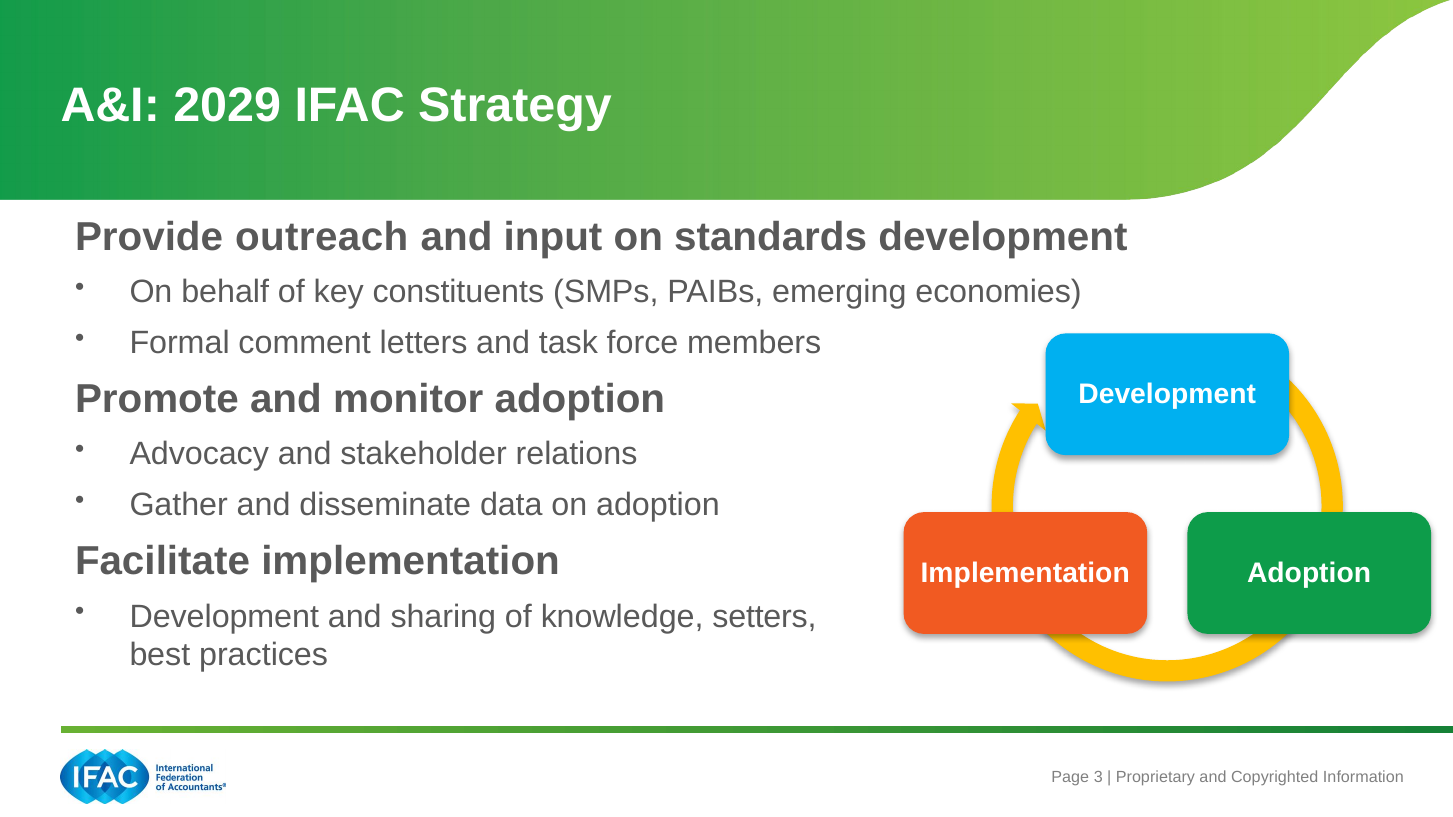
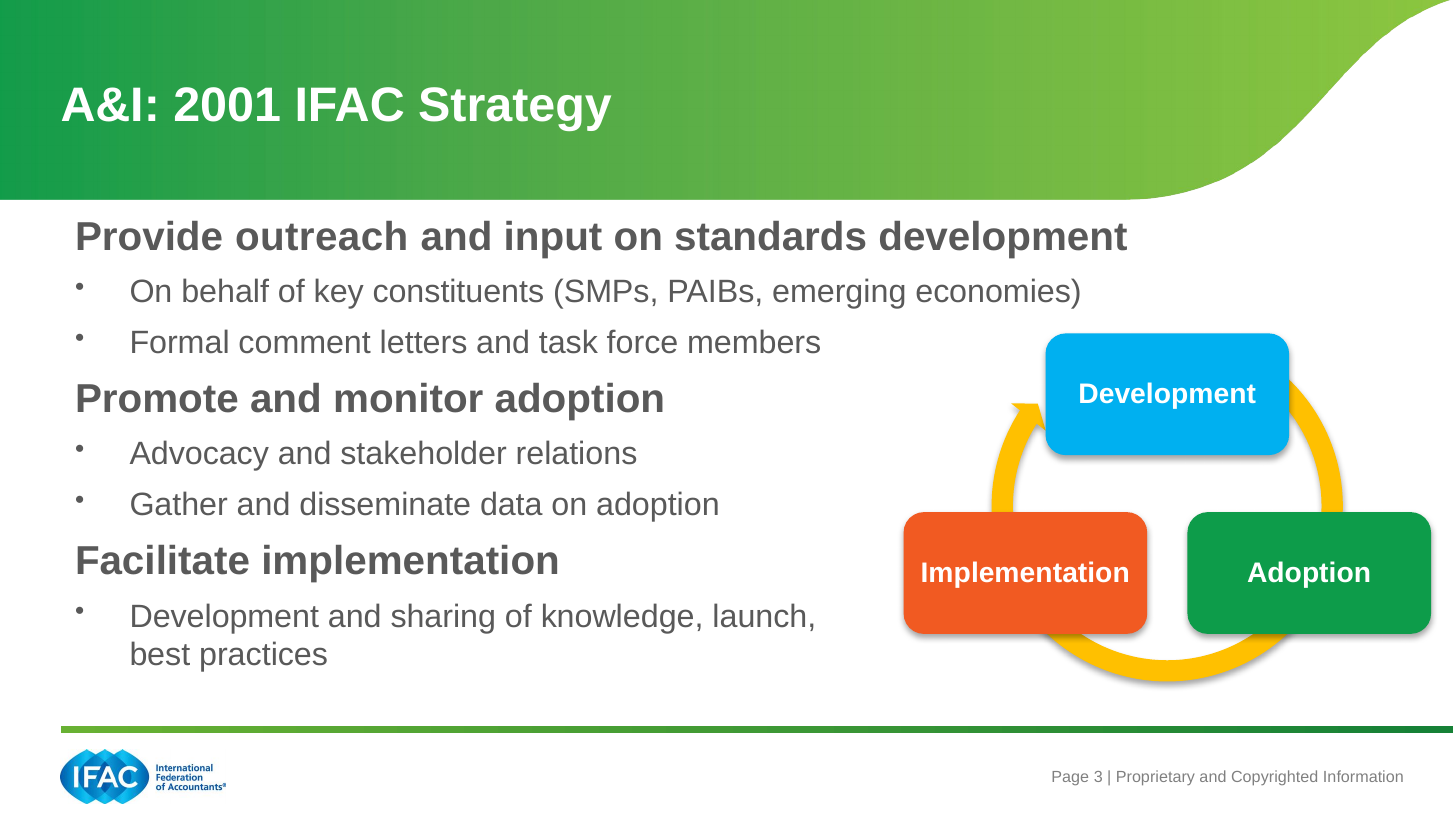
2029: 2029 -> 2001 (227, 106)
setters: setters -> launch (764, 617)
